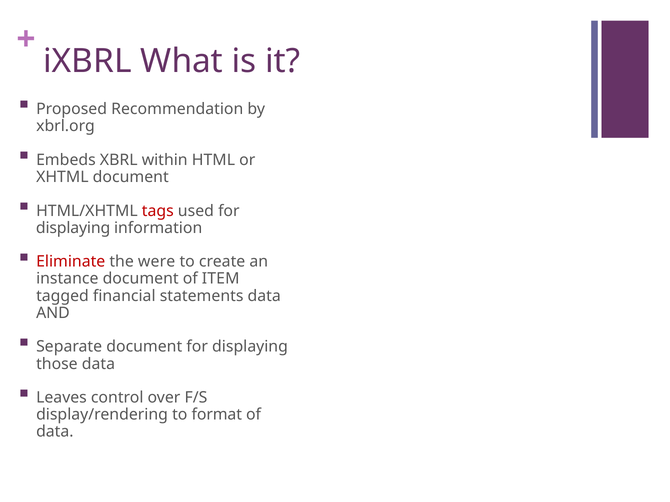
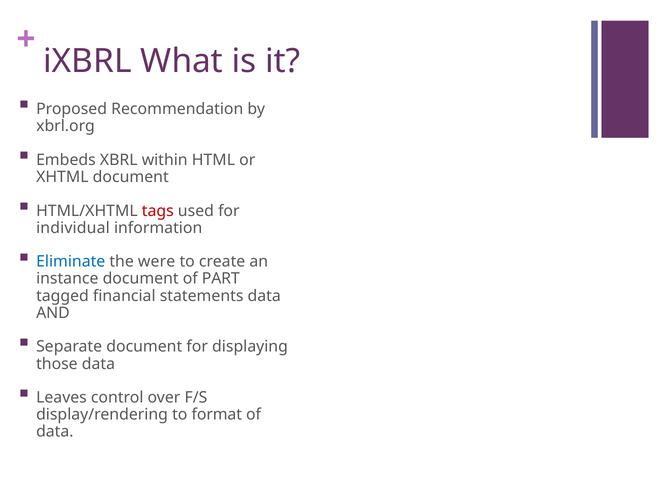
displaying: displaying -> individual (73, 228)
Eliminate colour: red -> blue (71, 262)
ITEM: ITEM -> PART (221, 279)
